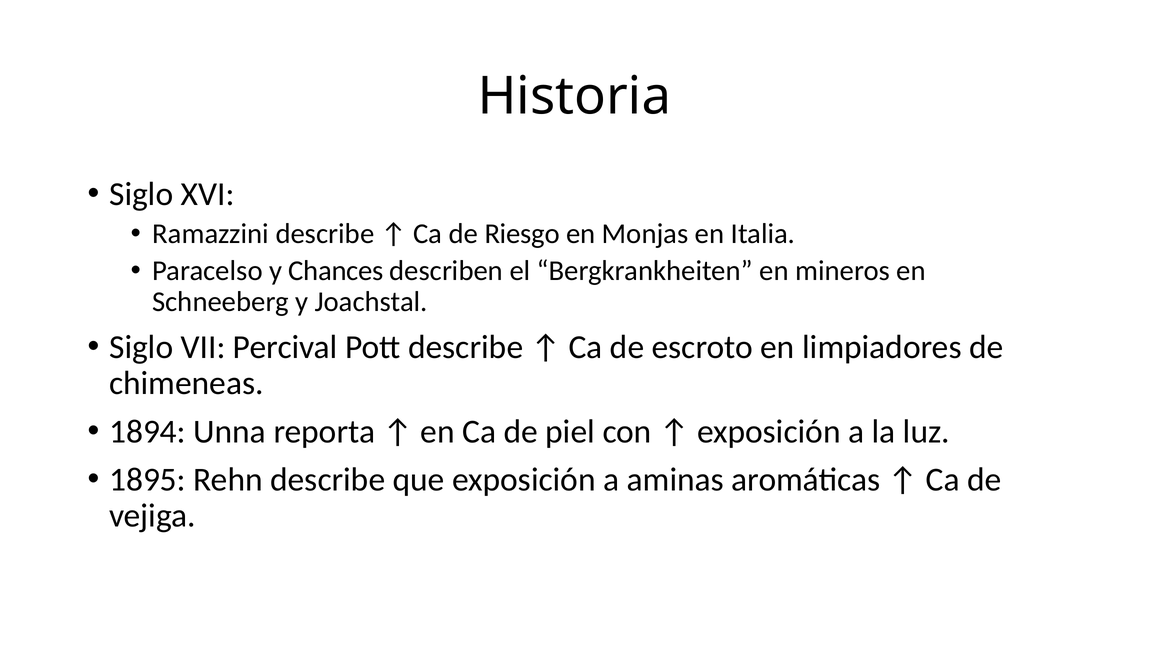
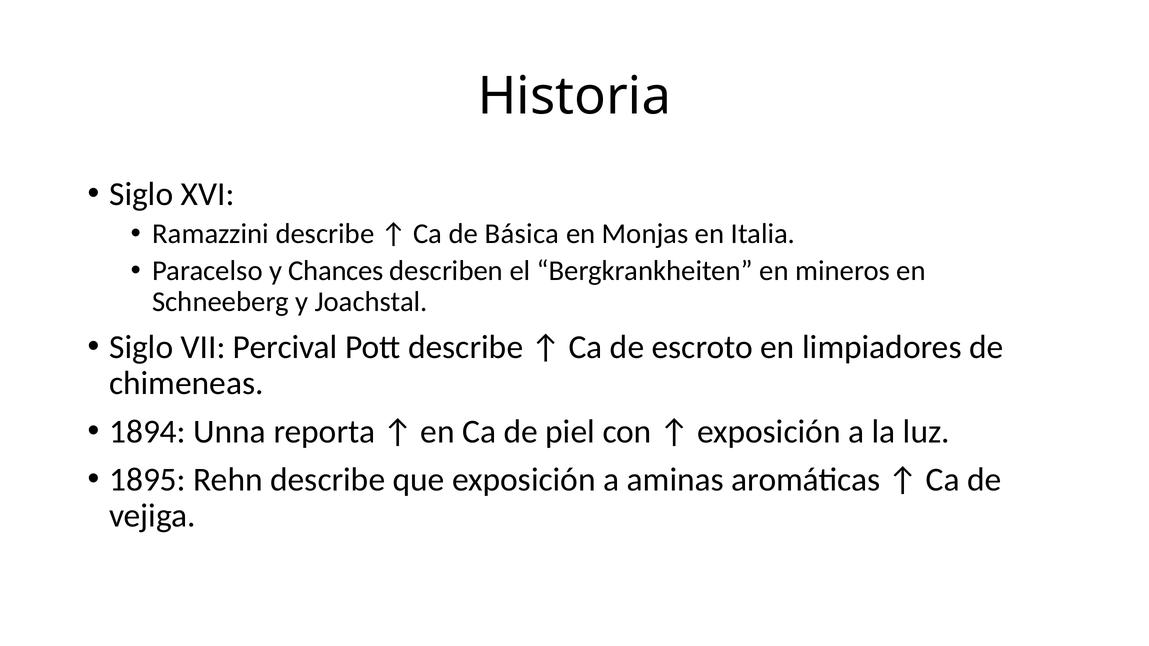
Riesgo: Riesgo -> Básica (522, 234)
